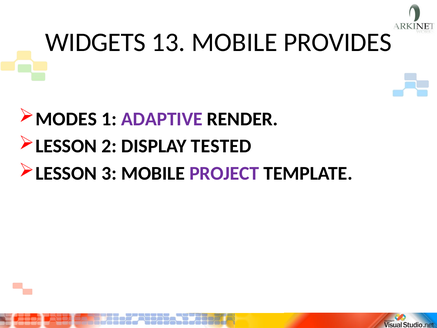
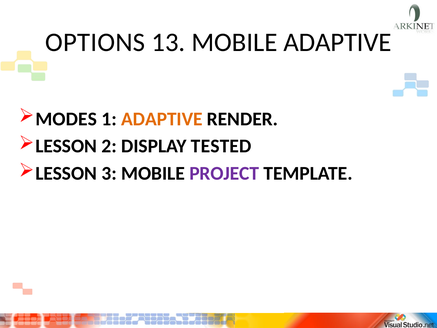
WIDGETS: WIDGETS -> OPTIONS (95, 42)
MOBILE PROVIDES: PROVIDES -> ADAPTIVE (338, 42)
ADAPTIVE colour: purple -> orange (162, 119)
